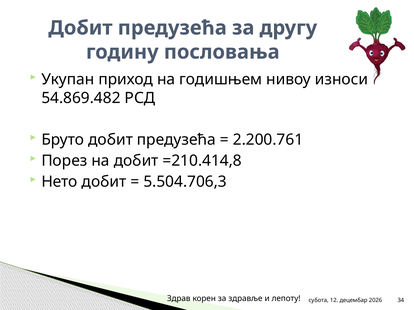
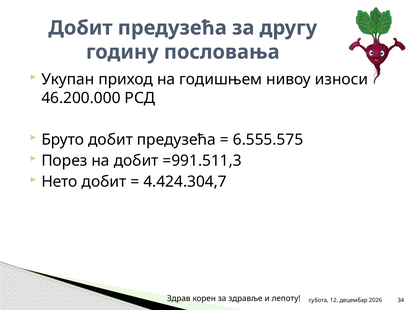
54.869.482: 54.869.482 -> 46.200.000 (81, 98)
2.200.761: 2.200.761 -> 6.555.575 (268, 140)
=210.414,8: =210.414,8 -> =991.511,3 (202, 161)
5.504.706,3: 5.504.706,3 -> 4.424.304,7 (185, 182)
